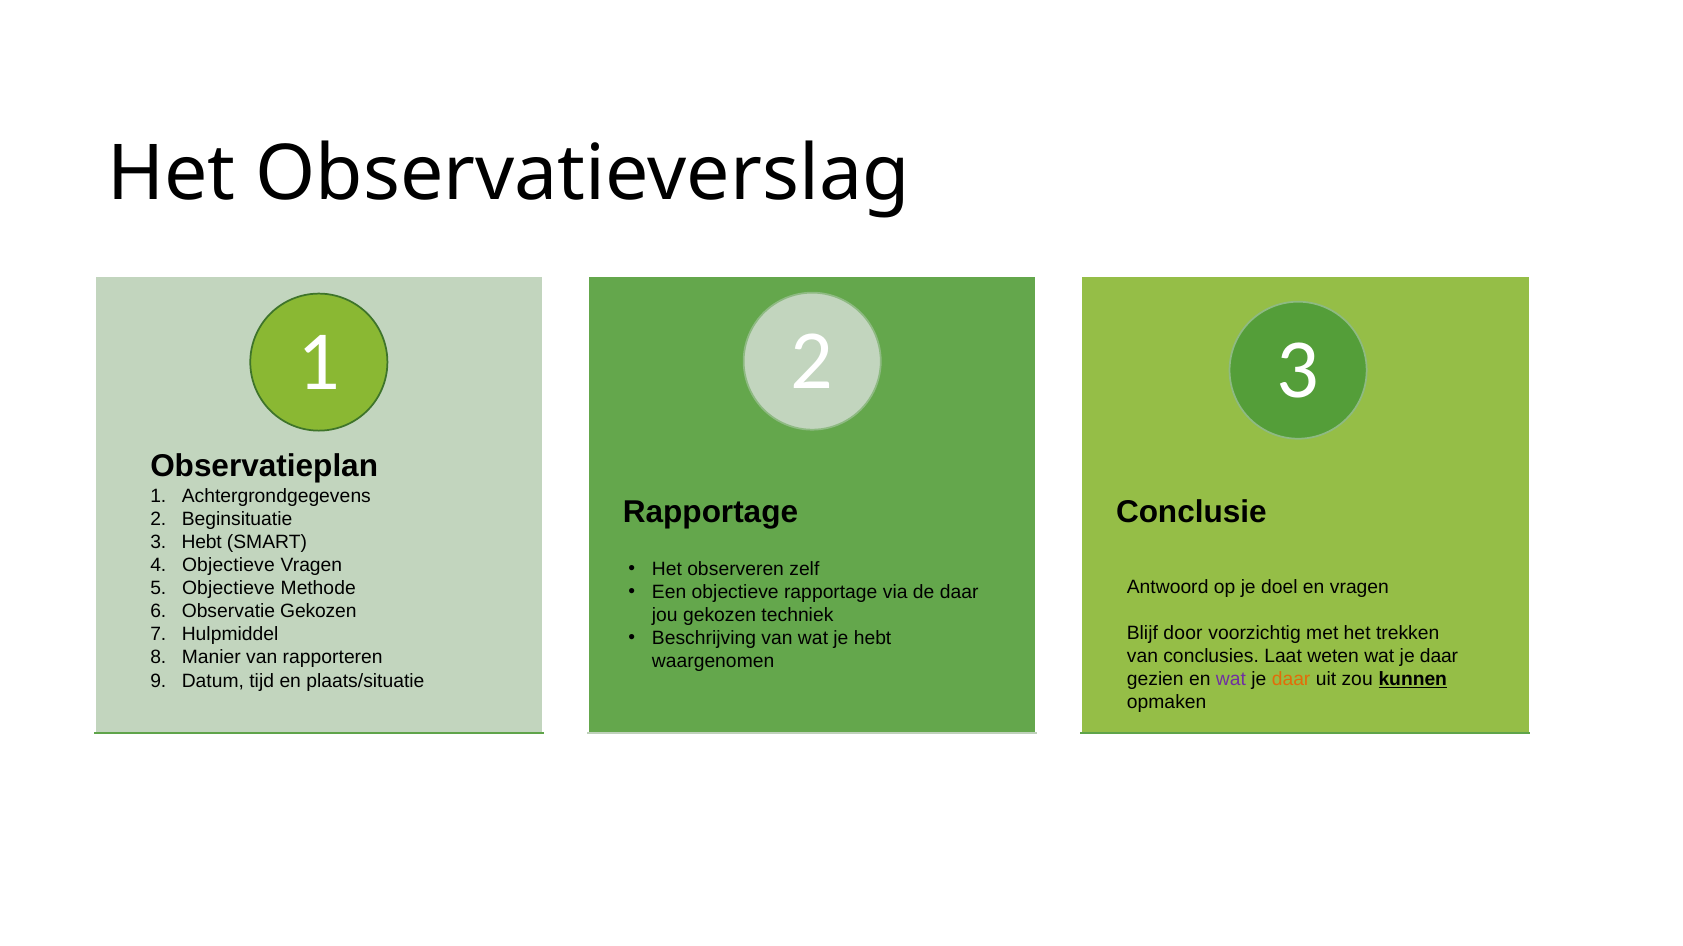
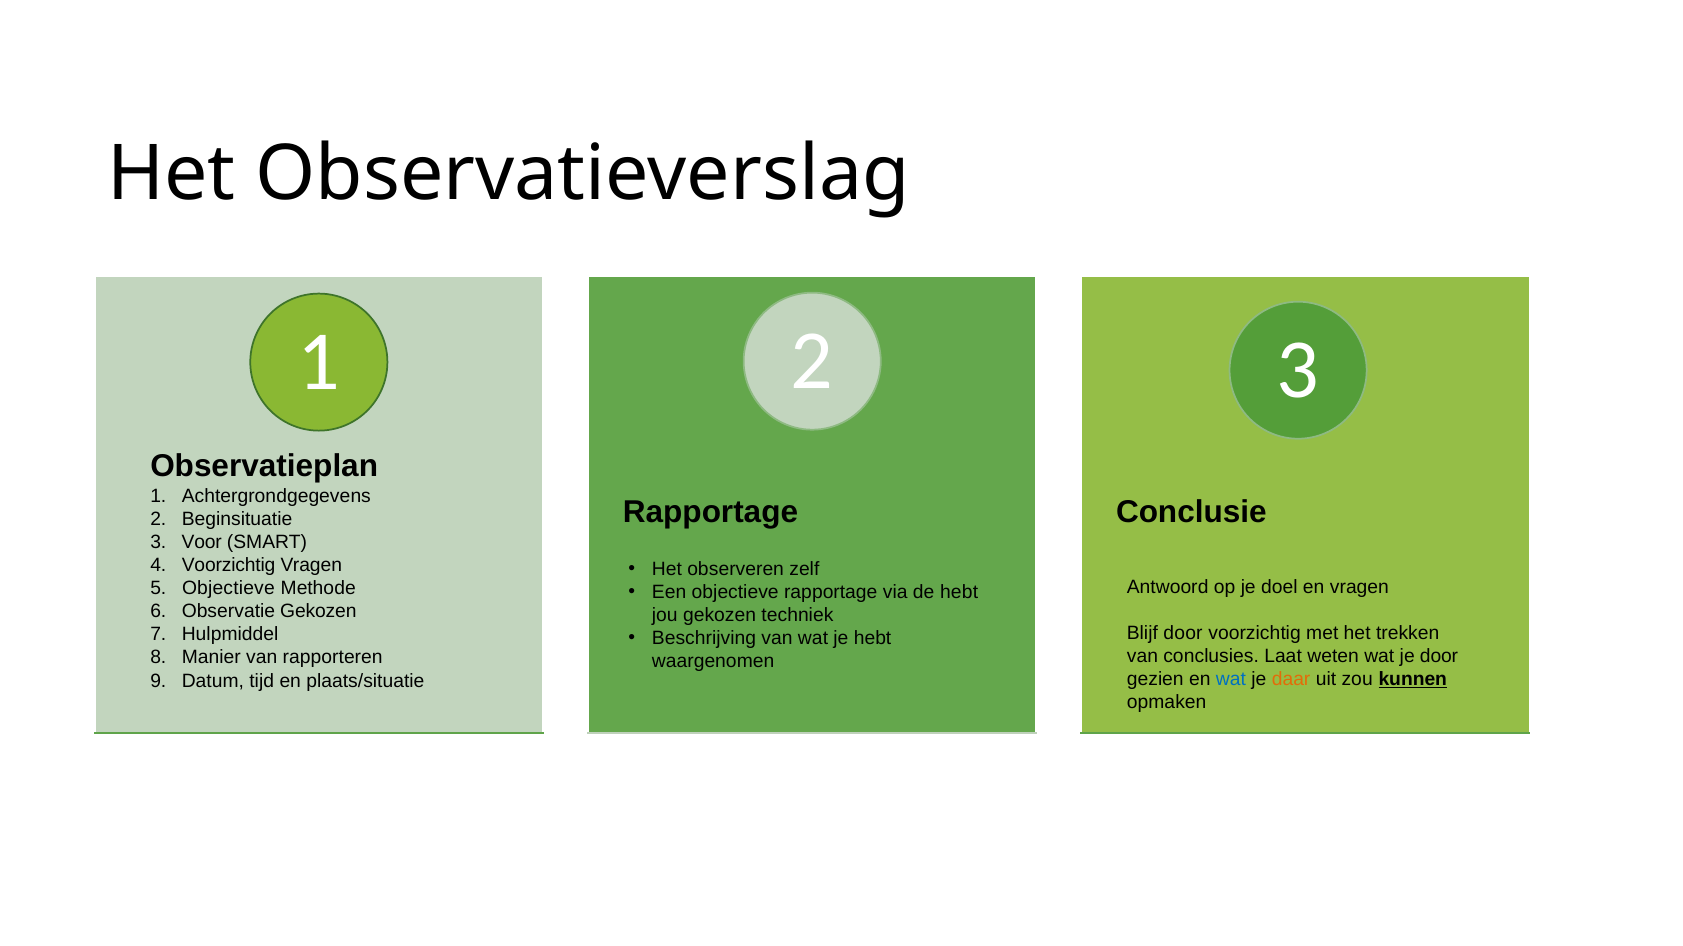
Hebt: Hebt -> Voor (202, 542)
Objectieve: Objectieve -> Voorzichtig (229, 565)
de daar: daar -> hebt (959, 592)
weten wat je daar: daar -> door (1439, 657)
wat colour: purple -> blue (1231, 680)
